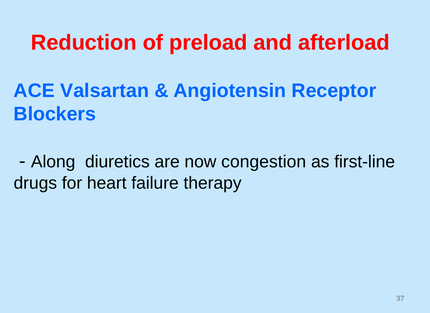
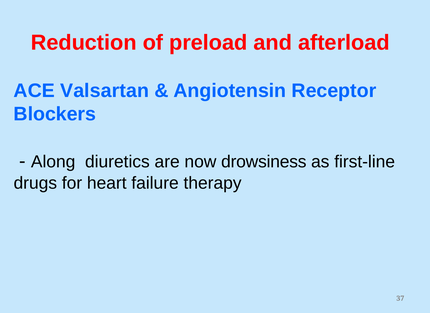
congestion: congestion -> drowsiness (264, 162)
